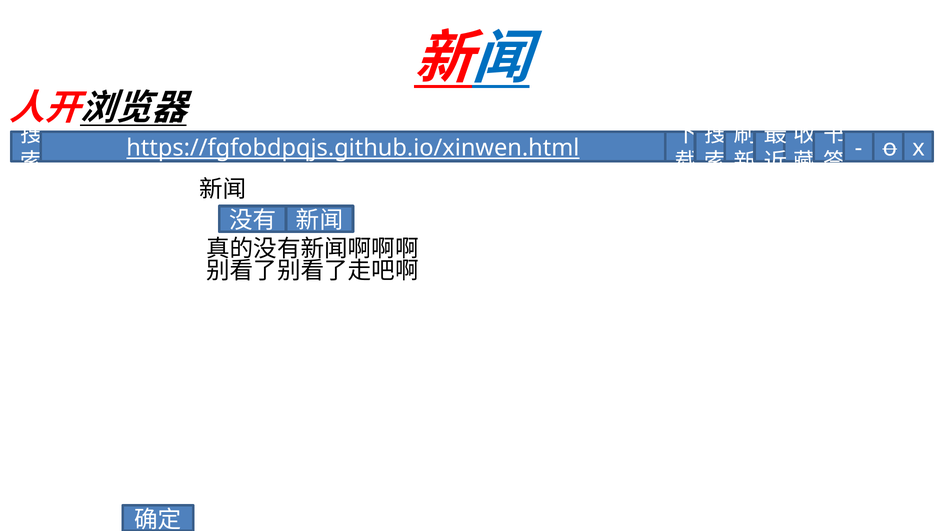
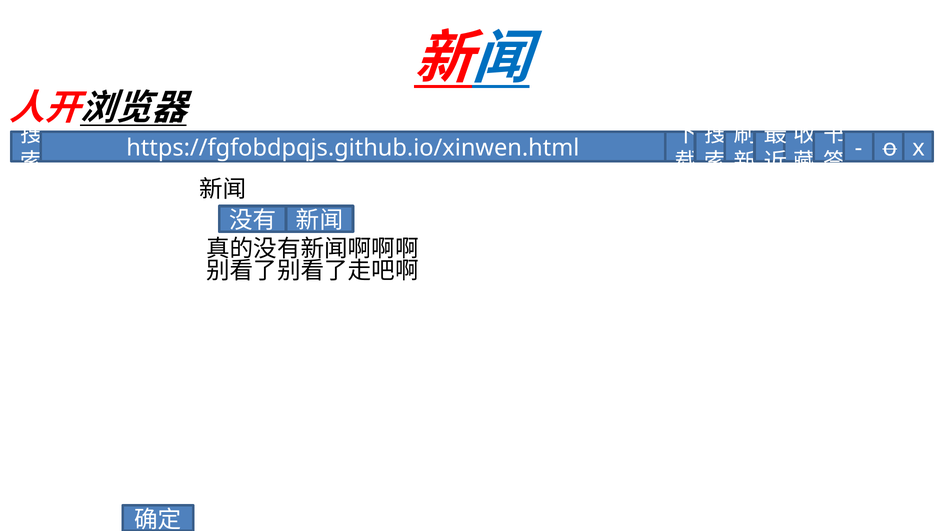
https://fgfobdpqjs.github.io/xinwen.html underline: present -> none (353, 148)
